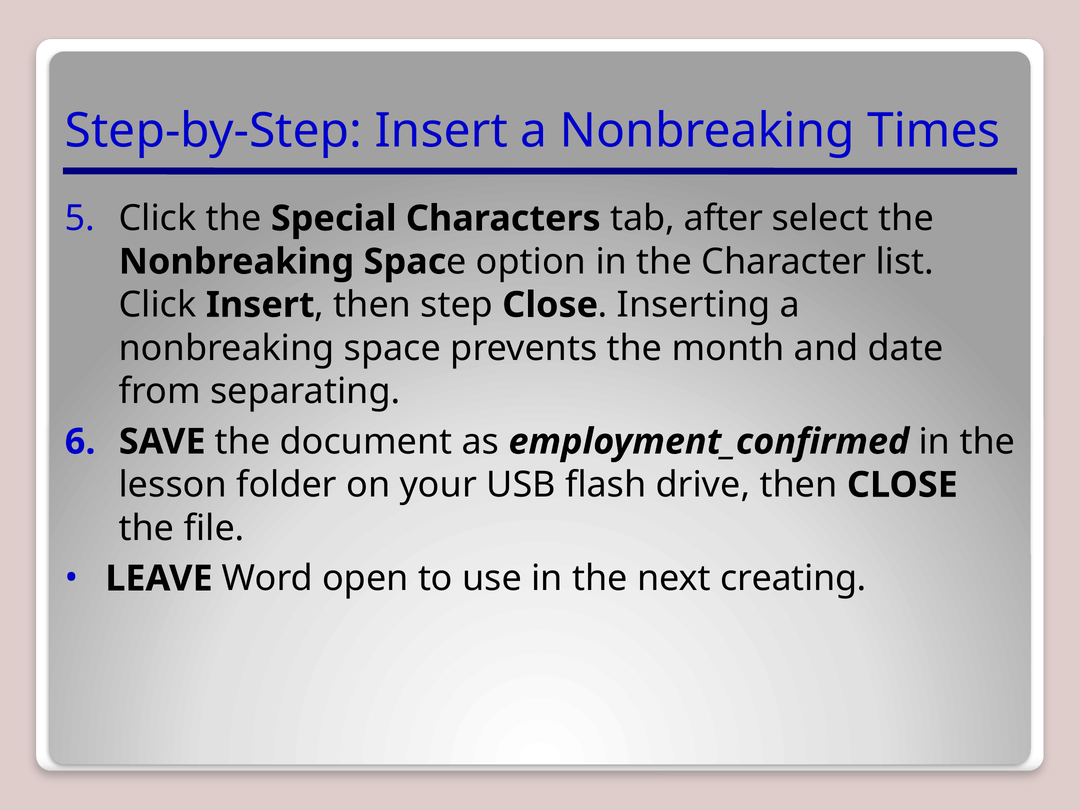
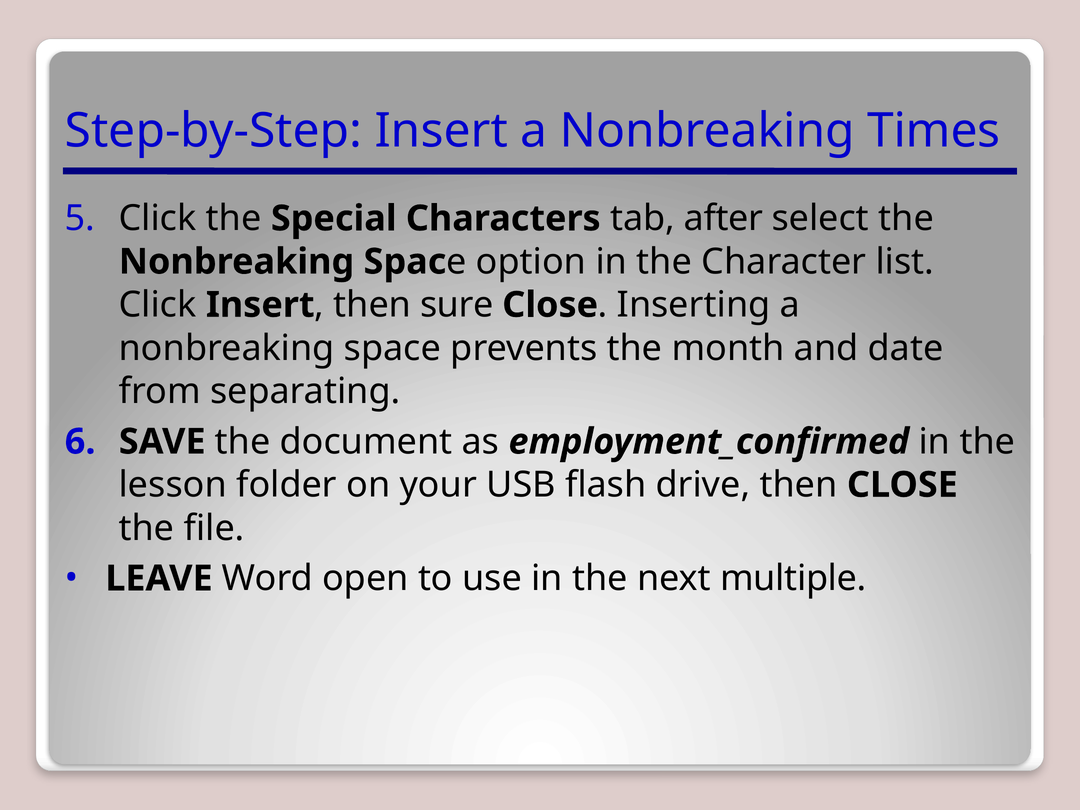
step: step -> sure (457, 305)
creating: creating -> multiple (793, 579)
